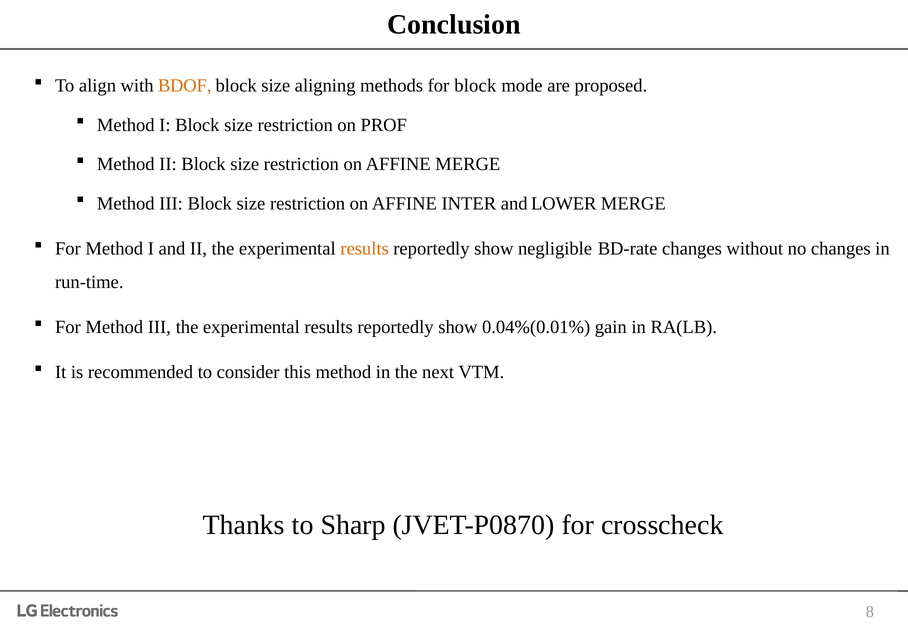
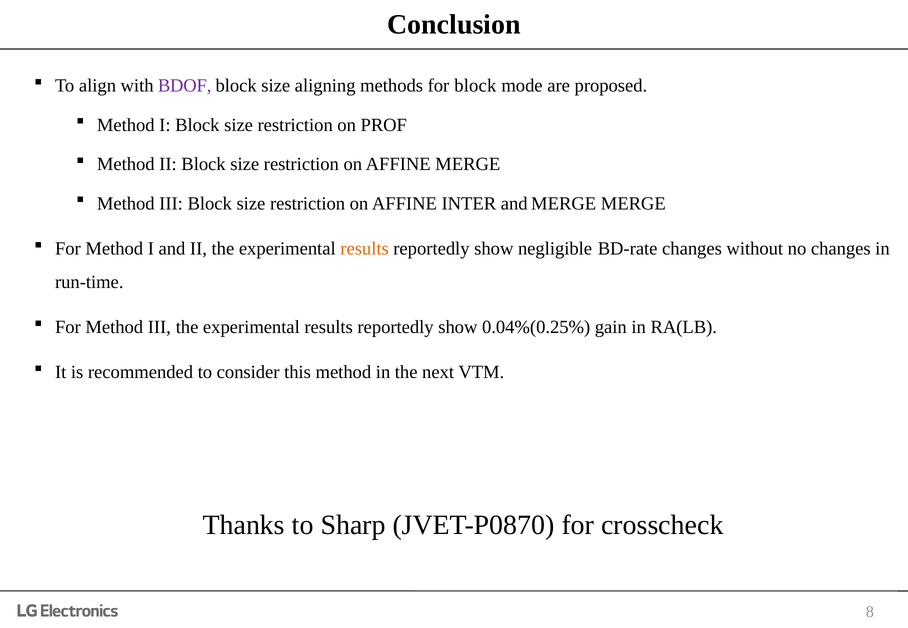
BDOF colour: orange -> purple (185, 86)
and LOWER: LOWER -> MERGE (564, 204)
0.04%(0.01%: 0.04%(0.01% -> 0.04%(0.25% (536, 327)
